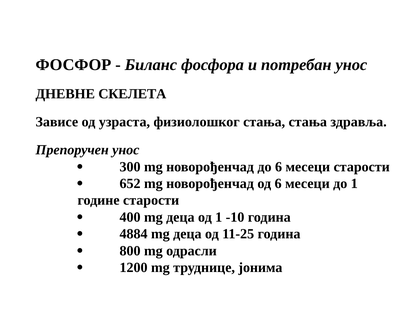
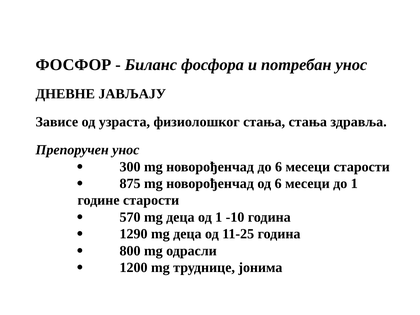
СКЕЛЕТА: СКЕЛЕТА -> ЈАВЉАЈУ (132, 94)
652: 652 -> 875 (130, 184)
400: 400 -> 570 (130, 217)
4884: 4884 -> 1290 (134, 234)
